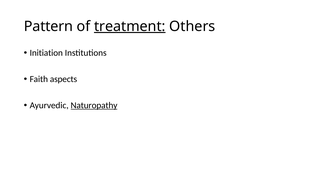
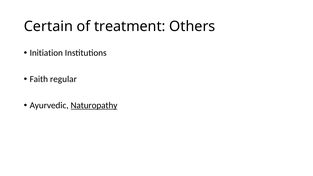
Pattern: Pattern -> Certain (48, 26)
treatment underline: present -> none (130, 26)
aspects: aspects -> regular (63, 79)
